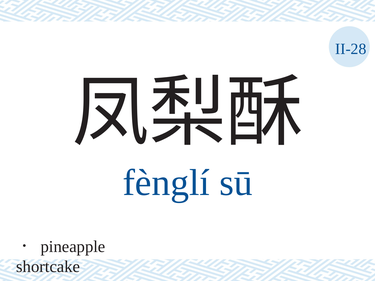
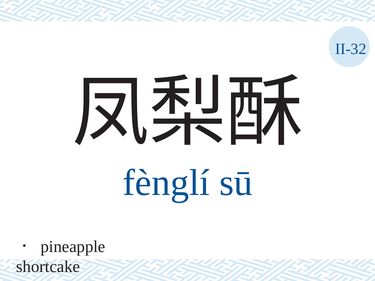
II-28: II-28 -> II-32 (351, 49)
